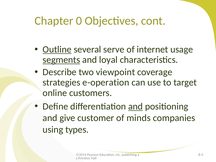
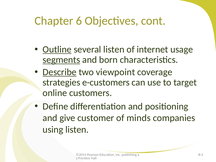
0: 0 -> 6 (79, 21)
several serve: serve -> listen (114, 49)
loyal: loyal -> born (108, 60)
Describe underline: none -> present (60, 72)
e-operation: e-operation -> e-customers (106, 82)
and underline: present -> none (136, 106)
using types: types -> listen (77, 130)
